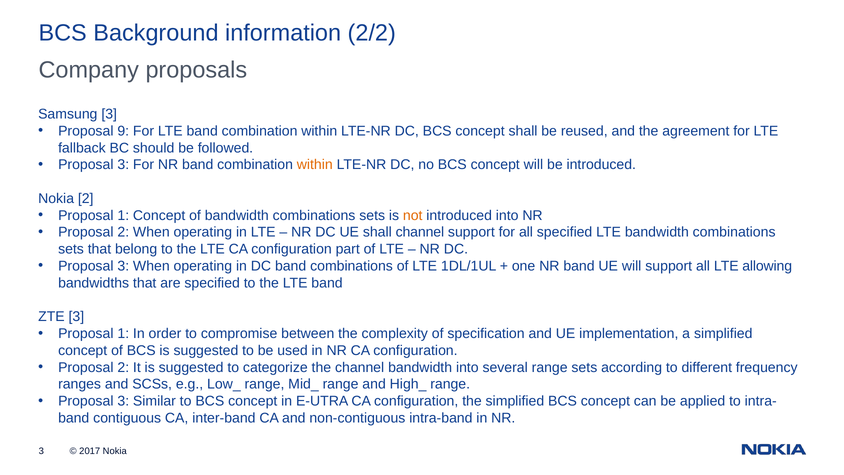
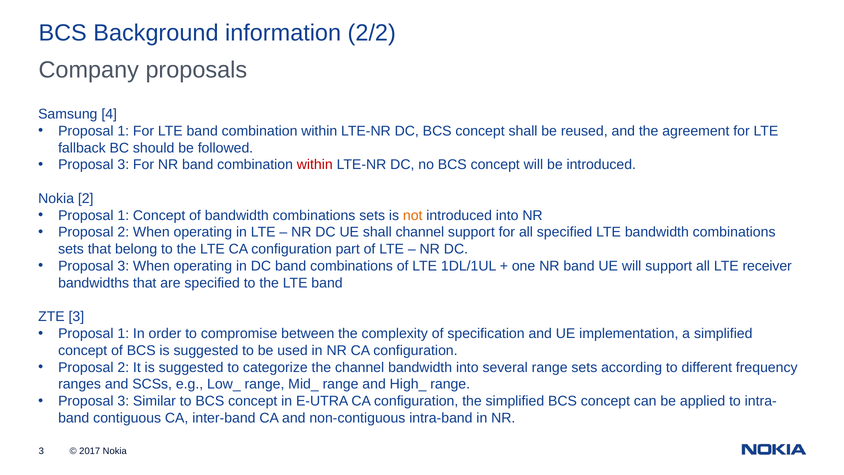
Samsung 3: 3 -> 4 (109, 114)
9: 9 -> 1 (123, 131)
within colour: orange -> red (315, 165)
allowing: allowing -> receiver (767, 266)
